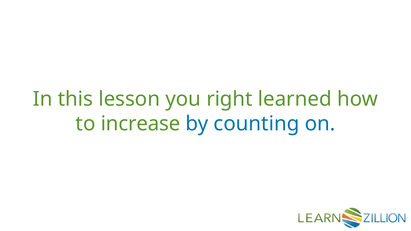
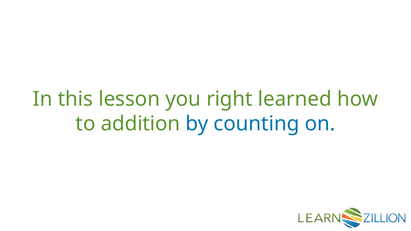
increase: increase -> addition (141, 124)
